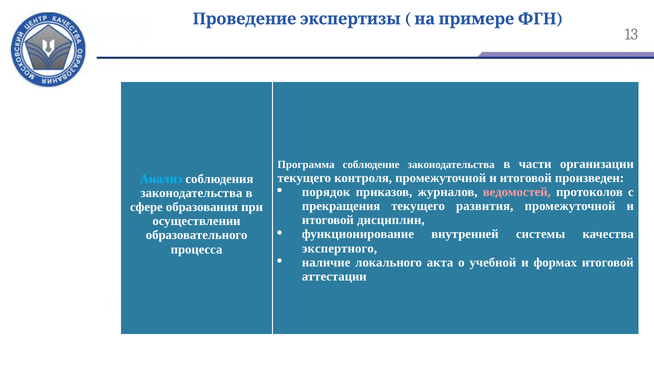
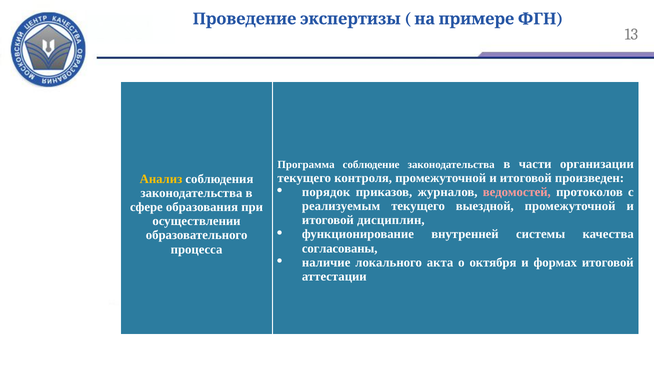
Анализ colour: light blue -> yellow (161, 179)
прекращения: прекращения -> реализуемым (341, 206)
развития: развития -> выездной (485, 206)
экспертного: экспертного -> согласованы (340, 248)
учебной: учебной -> октября (493, 262)
